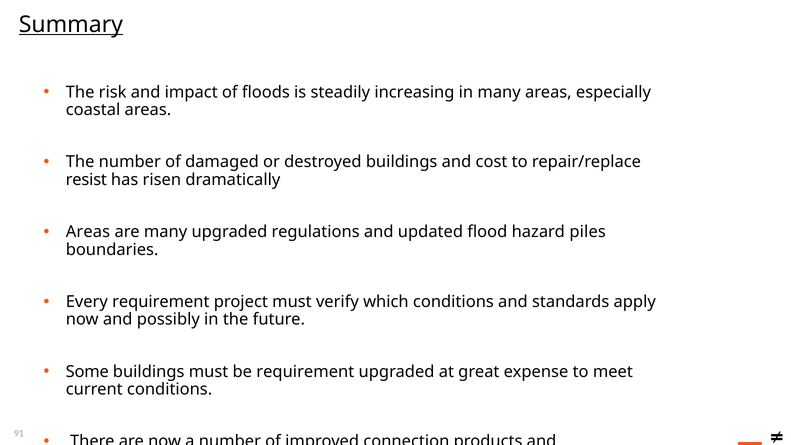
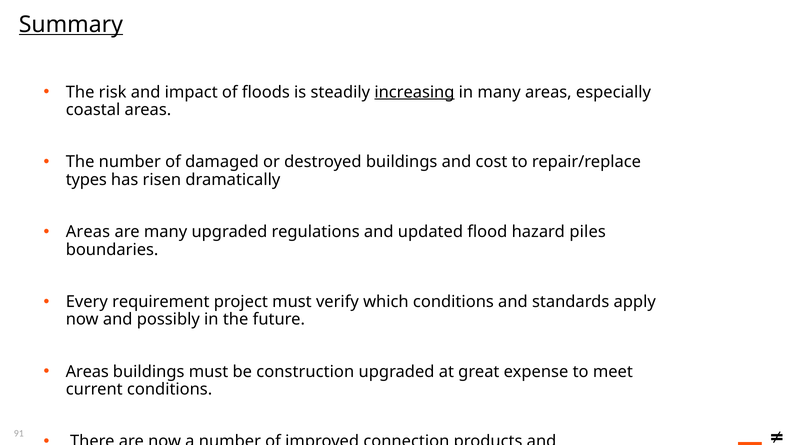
increasing underline: none -> present (414, 92)
resist: resist -> types (86, 180)
Some: Some -> Areas (87, 372)
be requirement: requirement -> construction (305, 372)
